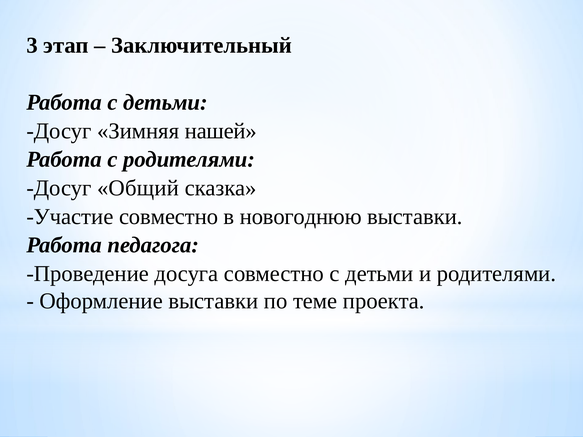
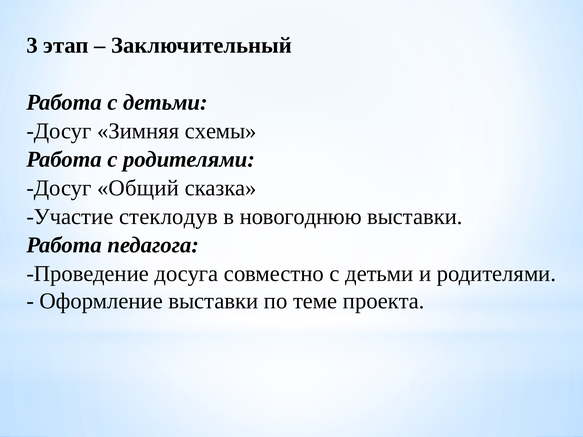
нашей: нашей -> схемы (221, 131)
Участие совместно: совместно -> стеклодув (168, 217)
